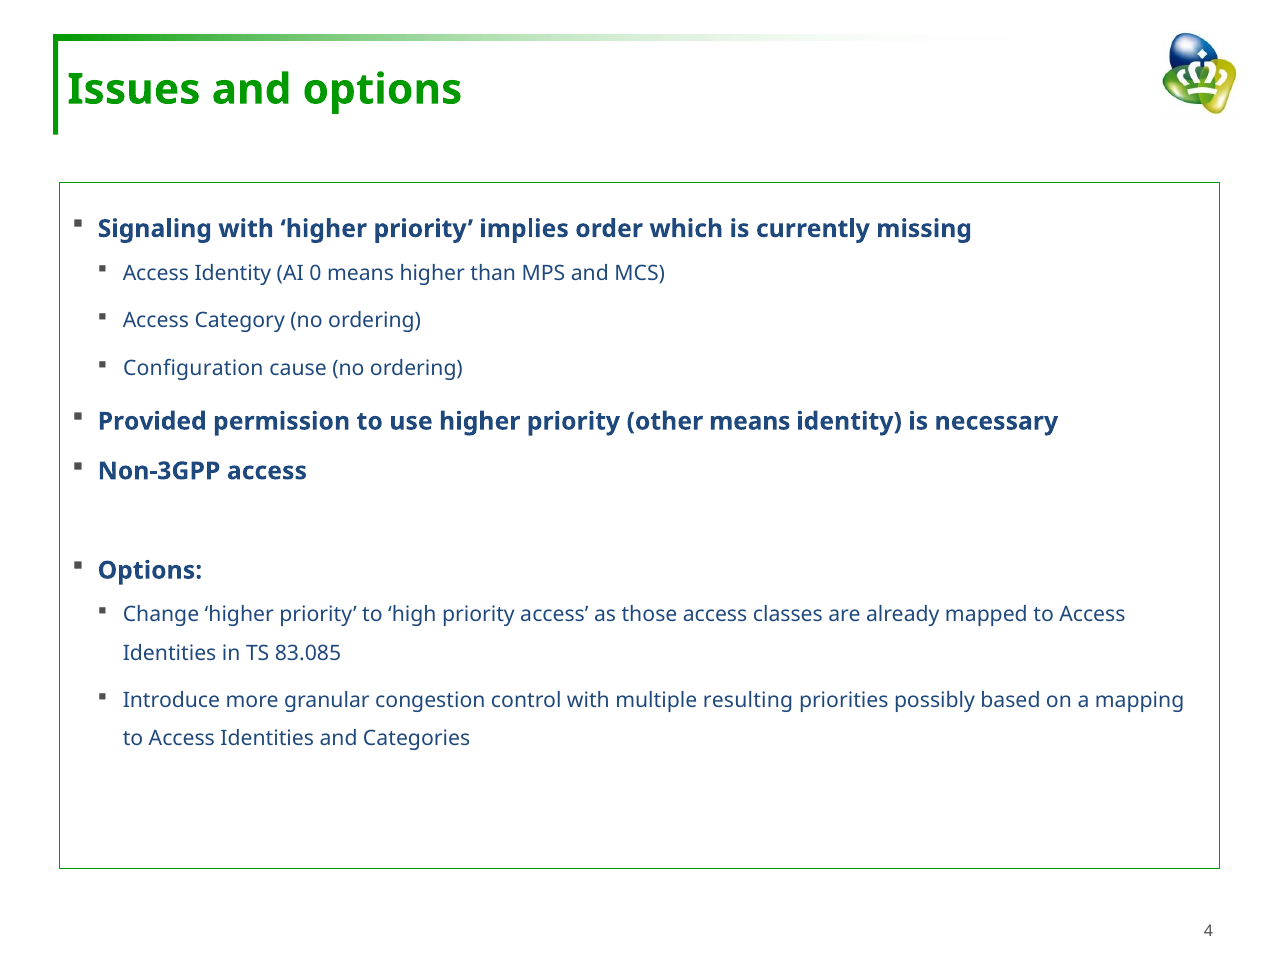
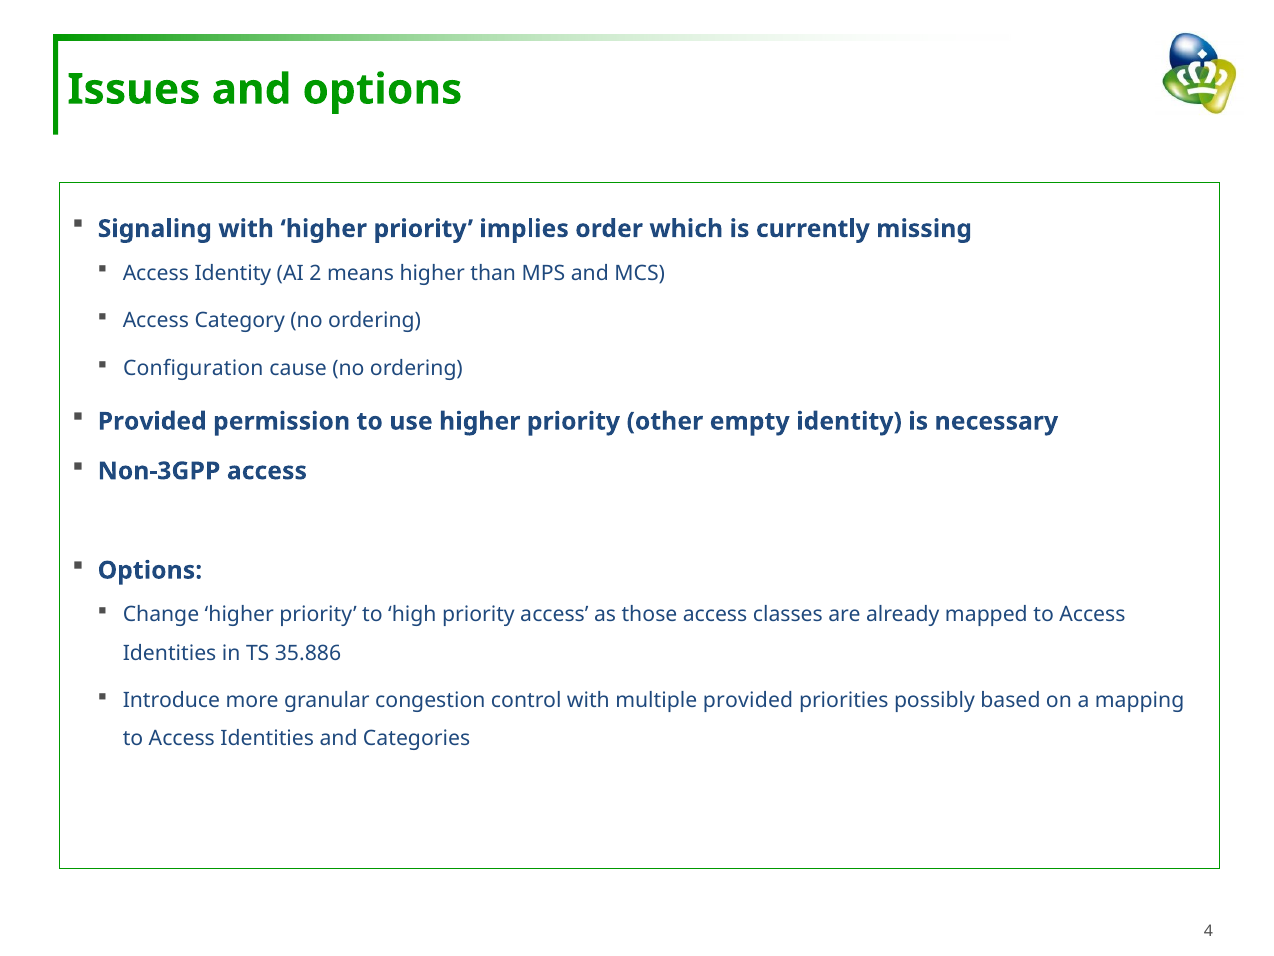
0: 0 -> 2 (315, 273)
other means: means -> empty (750, 421)
83.085: 83.085 -> 35.886 (308, 653)
multiple resulting: resulting -> provided (748, 700)
